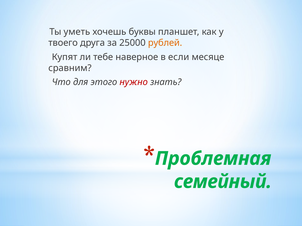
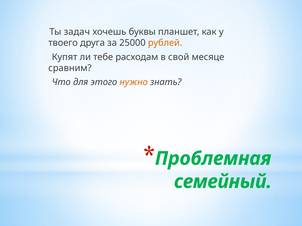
уметь: уметь -> задач (77, 32)
наверное: наверное -> расходам (137, 57)
если: если -> свой (179, 57)
нужно colour: red -> orange (134, 82)
